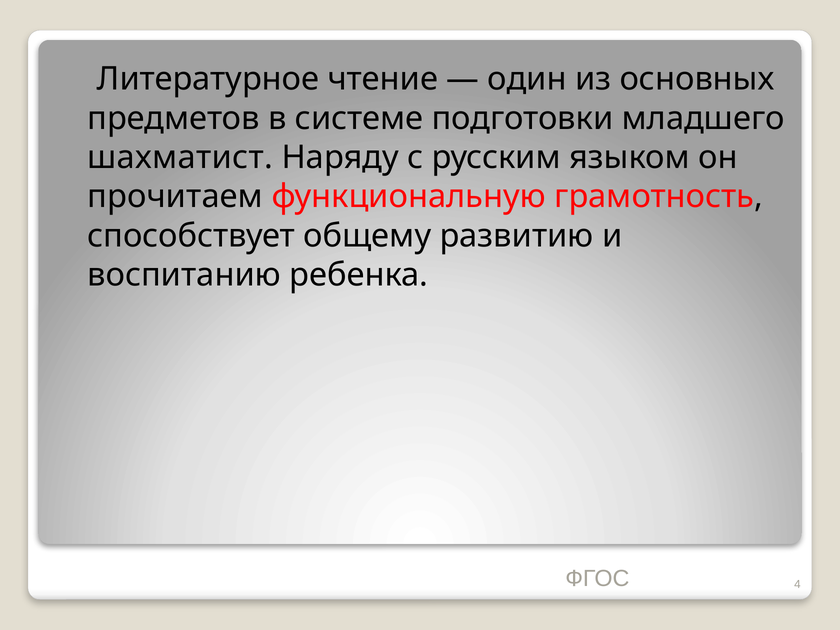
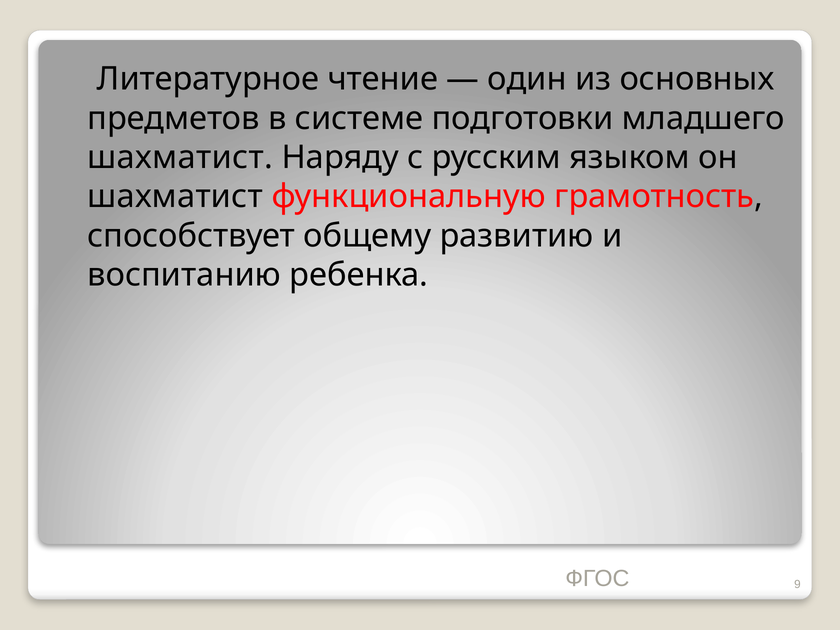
прочитаем: прочитаем -> шахматист (175, 197)
4: 4 -> 9 (797, 585)
